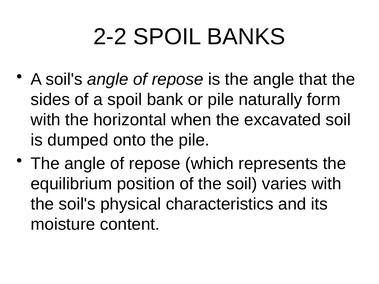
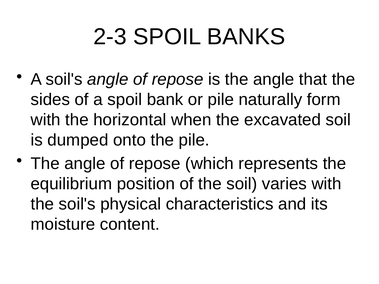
2-2: 2-2 -> 2-3 (110, 37)
